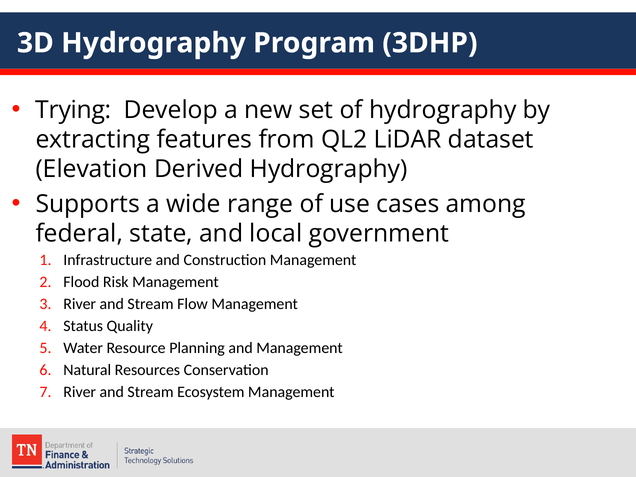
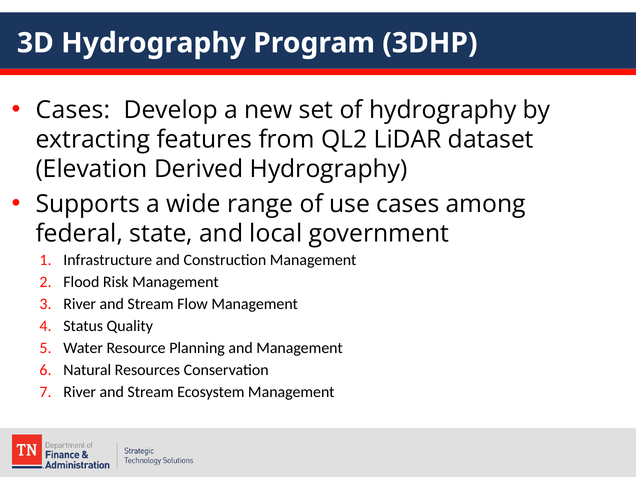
Trying: Trying -> Cases (73, 110)
